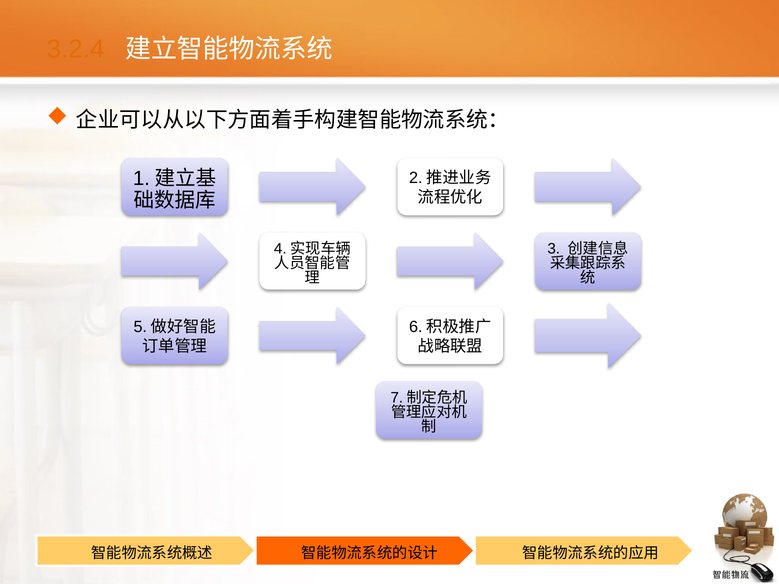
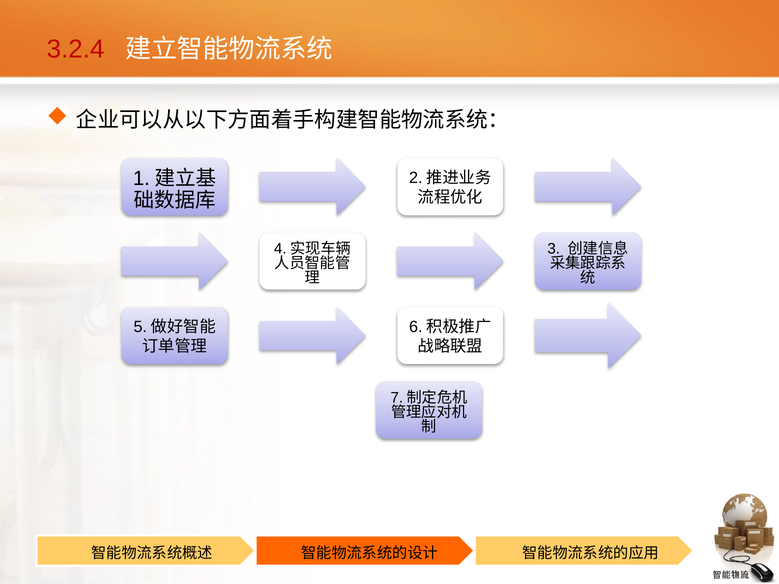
3.2.4 colour: orange -> red (76, 49)
